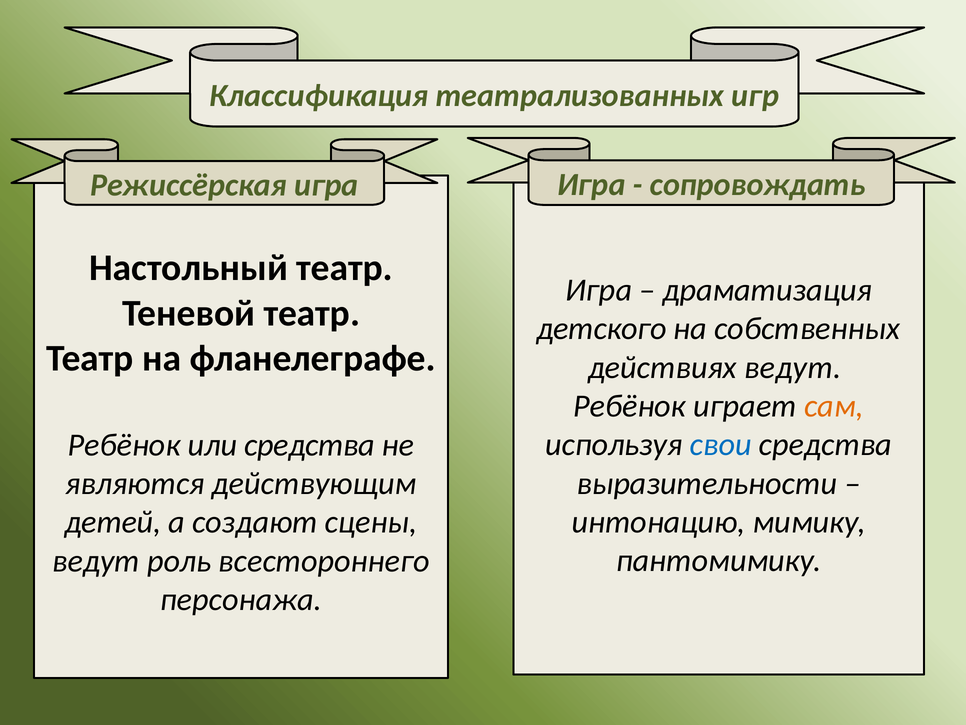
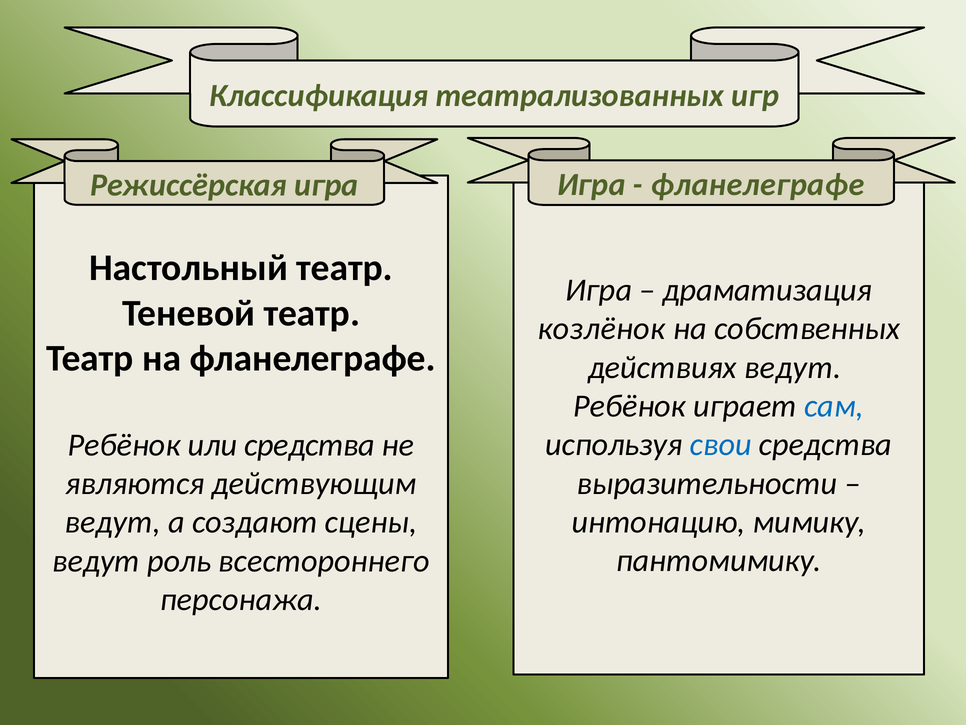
сопровождать: сопровождать -> фланелеграфе (757, 185)
детского: детского -> козлёнок (601, 329)
сам colour: orange -> blue (834, 406)
детей: детей -> ведут (113, 522)
